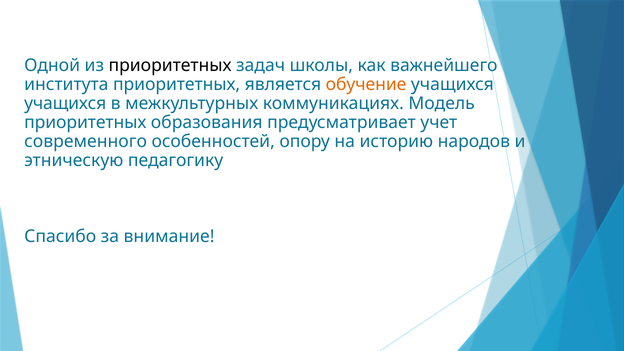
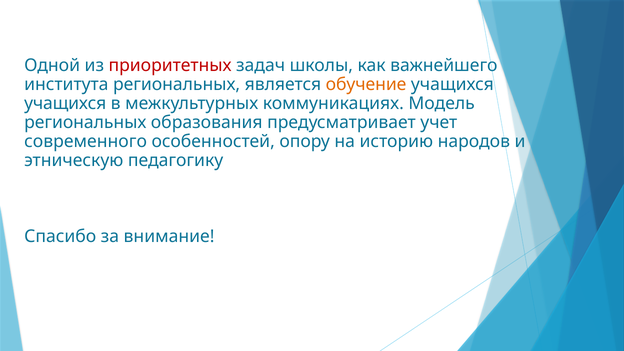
приоритетных colour: black -> red (170, 66)
института приоритетных: приоритетных -> региональных (177, 85)
приоритетных: приоритетных -> региональных (85, 123)
